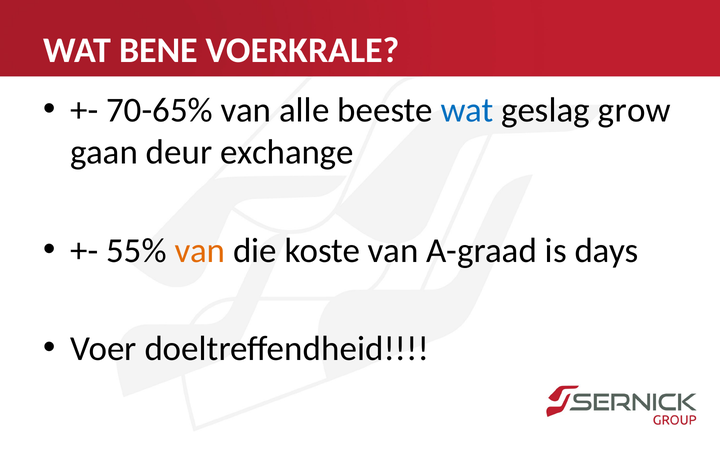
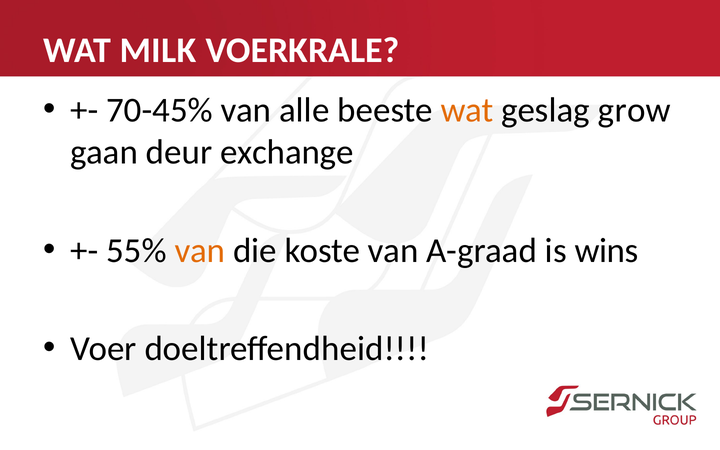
BENE: BENE -> MILK (158, 50)
70-65%: 70-65% -> 70-45% (160, 110)
wat colour: blue -> orange (467, 110)
days: days -> wins (607, 250)
